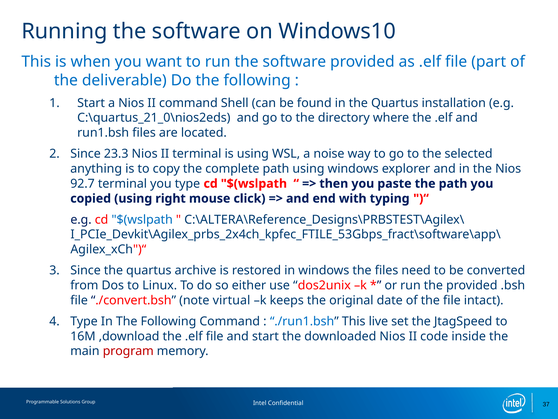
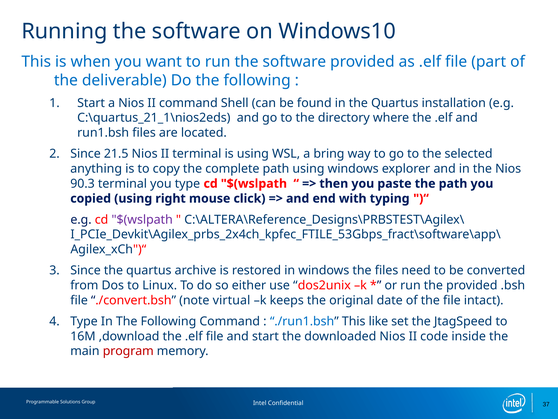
C:\quartus_21_0\nios2eds: C:\quartus_21_0\nios2eds -> C:\quartus_21_1\nios2eds (154, 118)
23.3: 23.3 -> 21.5 (116, 154)
noise: noise -> bring (329, 154)
92.7: 92.7 -> 90.3 (83, 183)
$(wslpath colour: blue -> purple (142, 219)
live: live -> like (378, 321)
